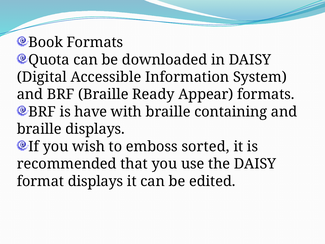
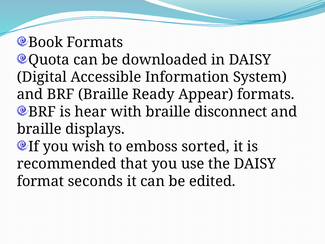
have: have -> hear (91, 112)
containing: containing -> disconnect (231, 112)
format displays: displays -> seconds (95, 181)
